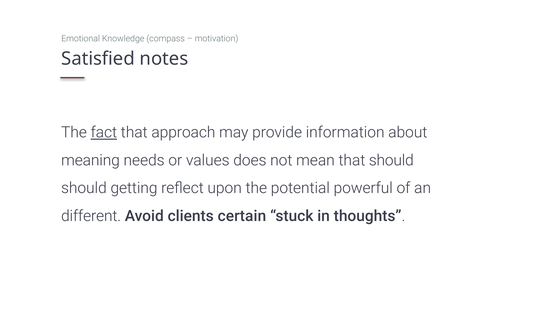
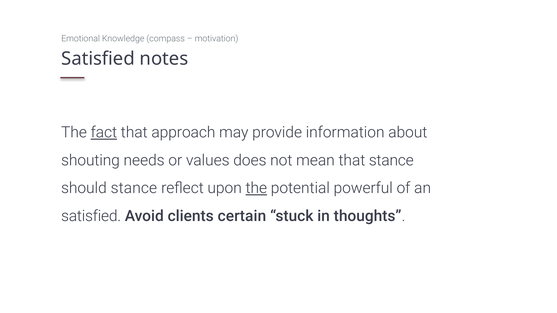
meaning: meaning -> shouting (90, 160)
that should: should -> stance (391, 160)
should getting: getting -> stance (134, 188)
the underline: none -> present (256, 188)
different: different -> satisfied (91, 216)
